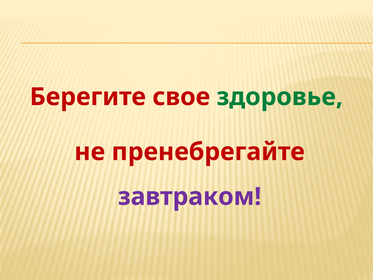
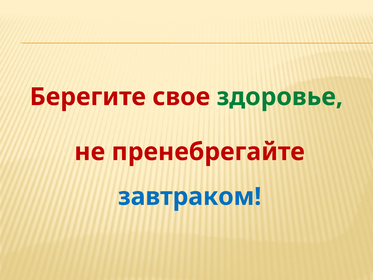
завтраком colour: purple -> blue (190, 196)
